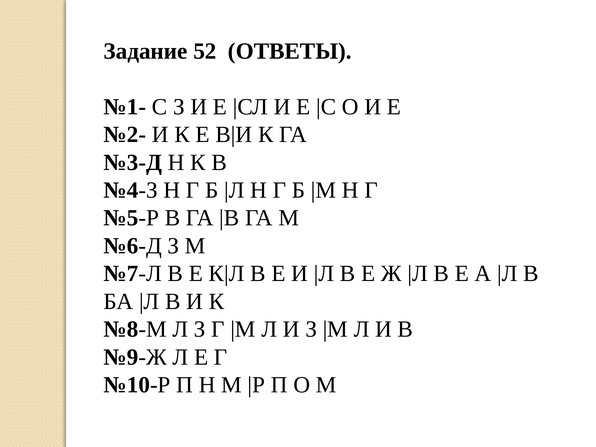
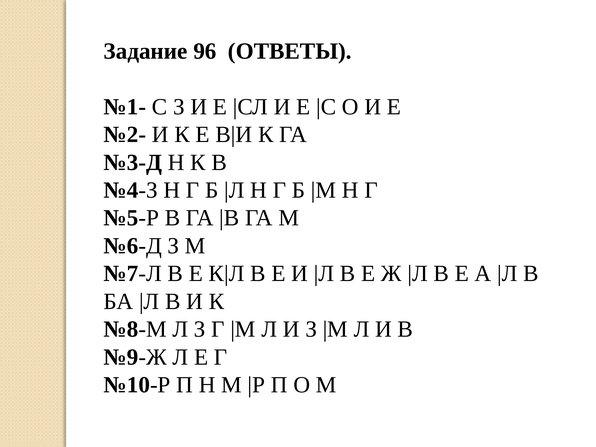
52: 52 -> 96 (205, 51)
